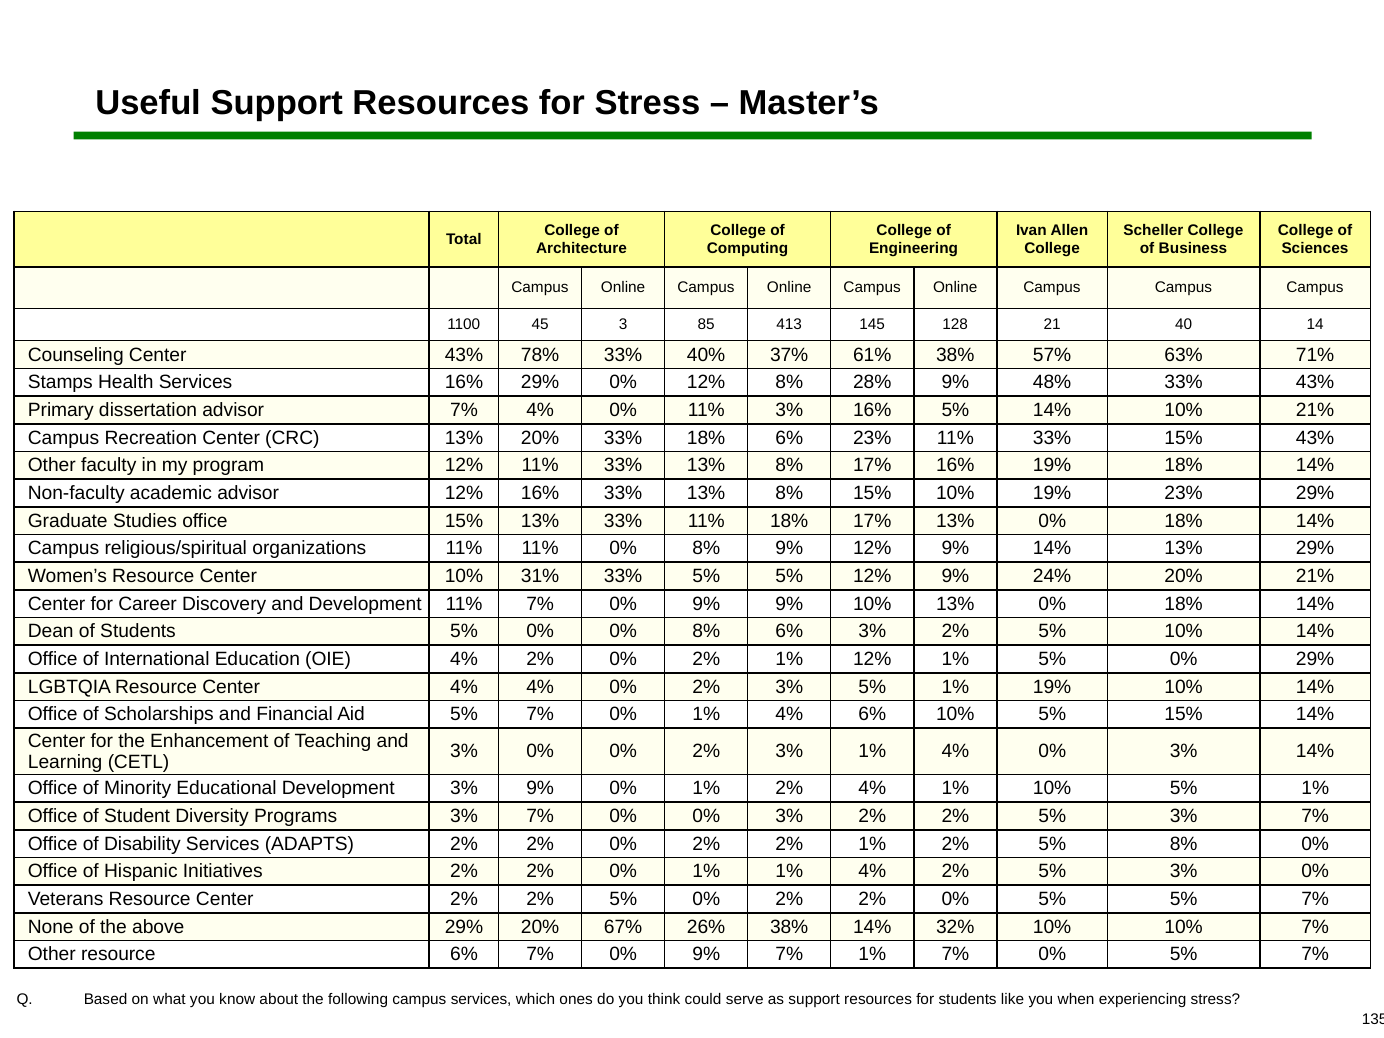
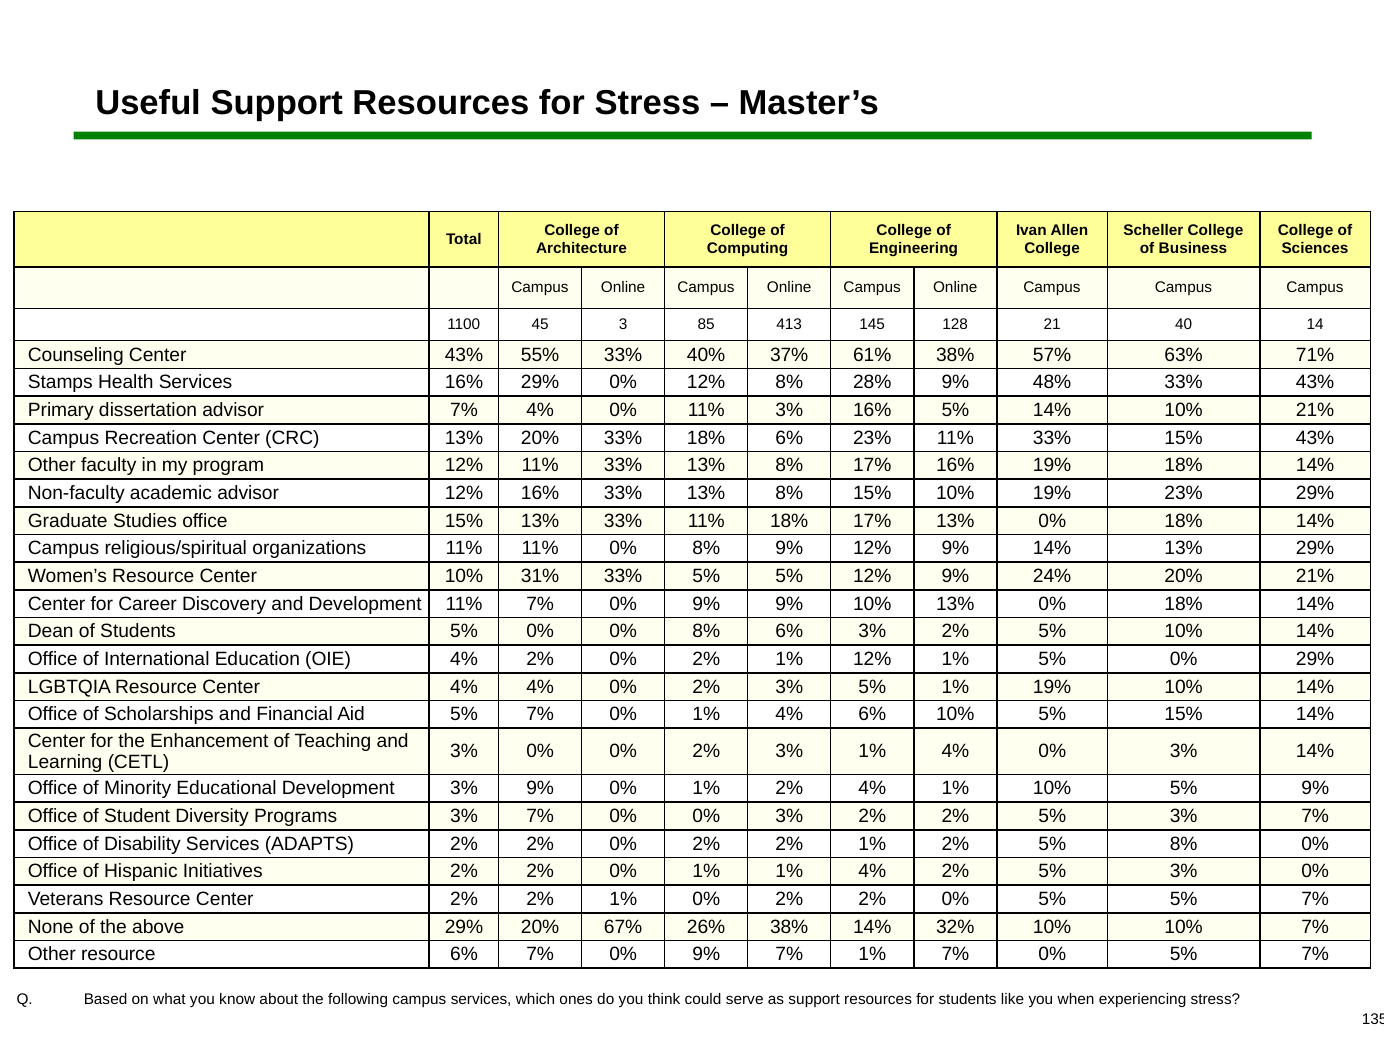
78%: 78% -> 55% (540, 355)
10% 5% 1%: 1% -> 9% (1315, 789)
Center 2% 2% 5%: 5% -> 1% (623, 899)
